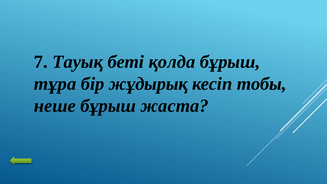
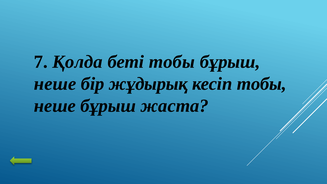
Тауық: Тауық -> Қолда (78, 62)
беті қолда: қолда -> тобы (172, 62)
тұра: тұра -> неше (55, 84)
